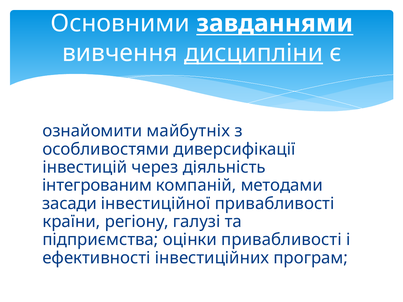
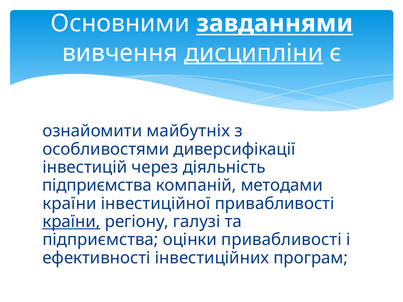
інтегрованим: інтегрованим -> підприємства (97, 186)
засади: засади -> країни (69, 204)
країни underline: none -> present (71, 222)
